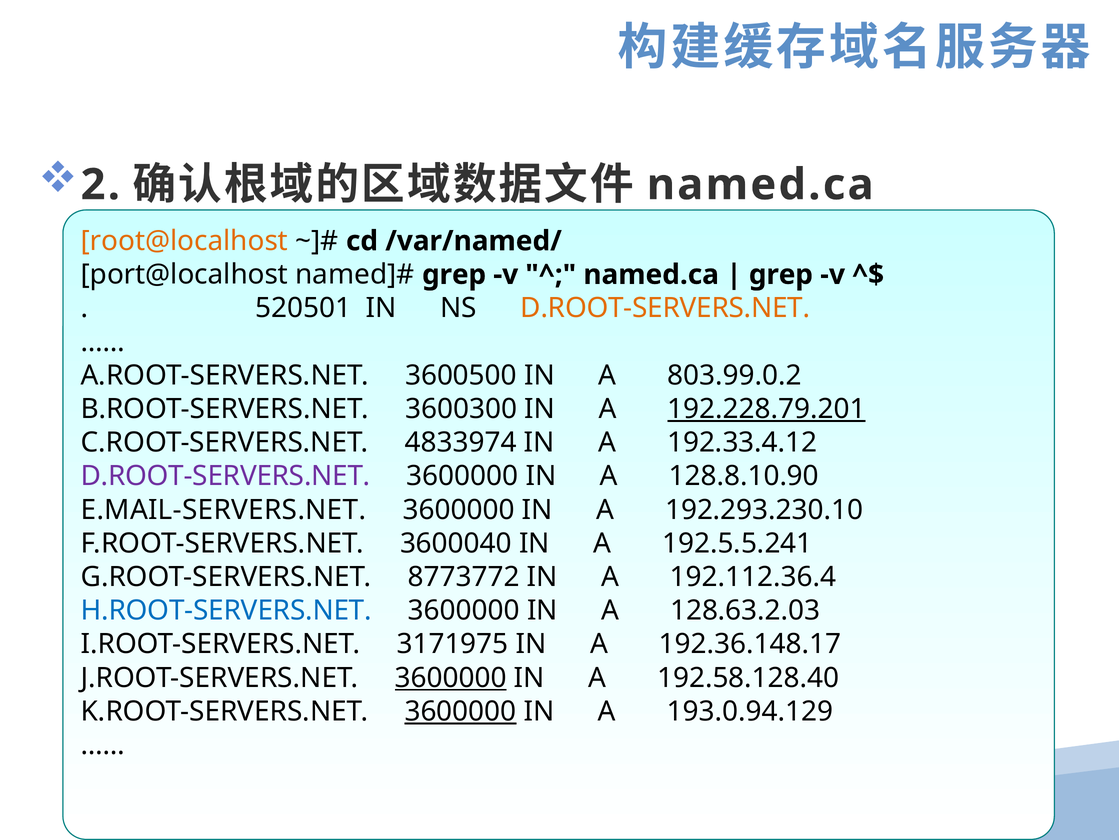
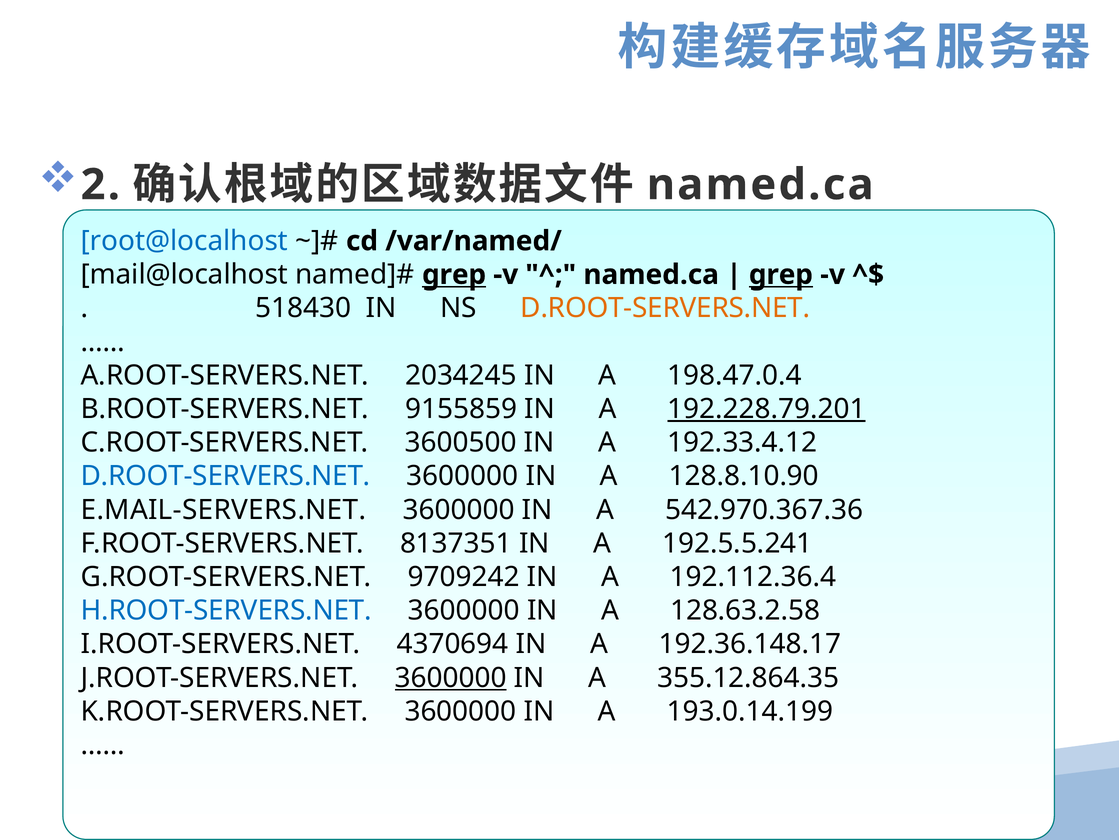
root@localhost colour: orange -> blue (184, 241)
port@localhost: port@localhost -> mail@localhost (184, 274)
grep underline: none -> present (454, 274)
grep underline: none -> present (781, 274)
520501: 520501 -> 518430 (303, 308)
3600500: 3600500 -> 2034245 (461, 375)
803.99.0.2: 803.99.0.2 -> 198.47.0.4 (734, 375)
3600300: 3600300 -> 9155859 (461, 409)
4833974: 4833974 -> 3600500 (461, 442)
D.ROOT-SERVERS.NET colour: purple -> blue (226, 476)
192.293.230.10: 192.293.230.10 -> 542.970.367.36 (764, 509)
3600040: 3600040 -> 8137351 (456, 543)
8773772: 8773772 -> 9709242 (464, 577)
128.63.2.03: 128.63.2.03 -> 128.63.2.58 (745, 610)
3171975: 3171975 -> 4370694 (453, 644)
192.58.128.40: 192.58.128.40 -> 355.12.864.35 (748, 677)
3600000 underline: present -> none (460, 711)
193.0.94.129: 193.0.94.129 -> 193.0.14.199 (750, 711)
